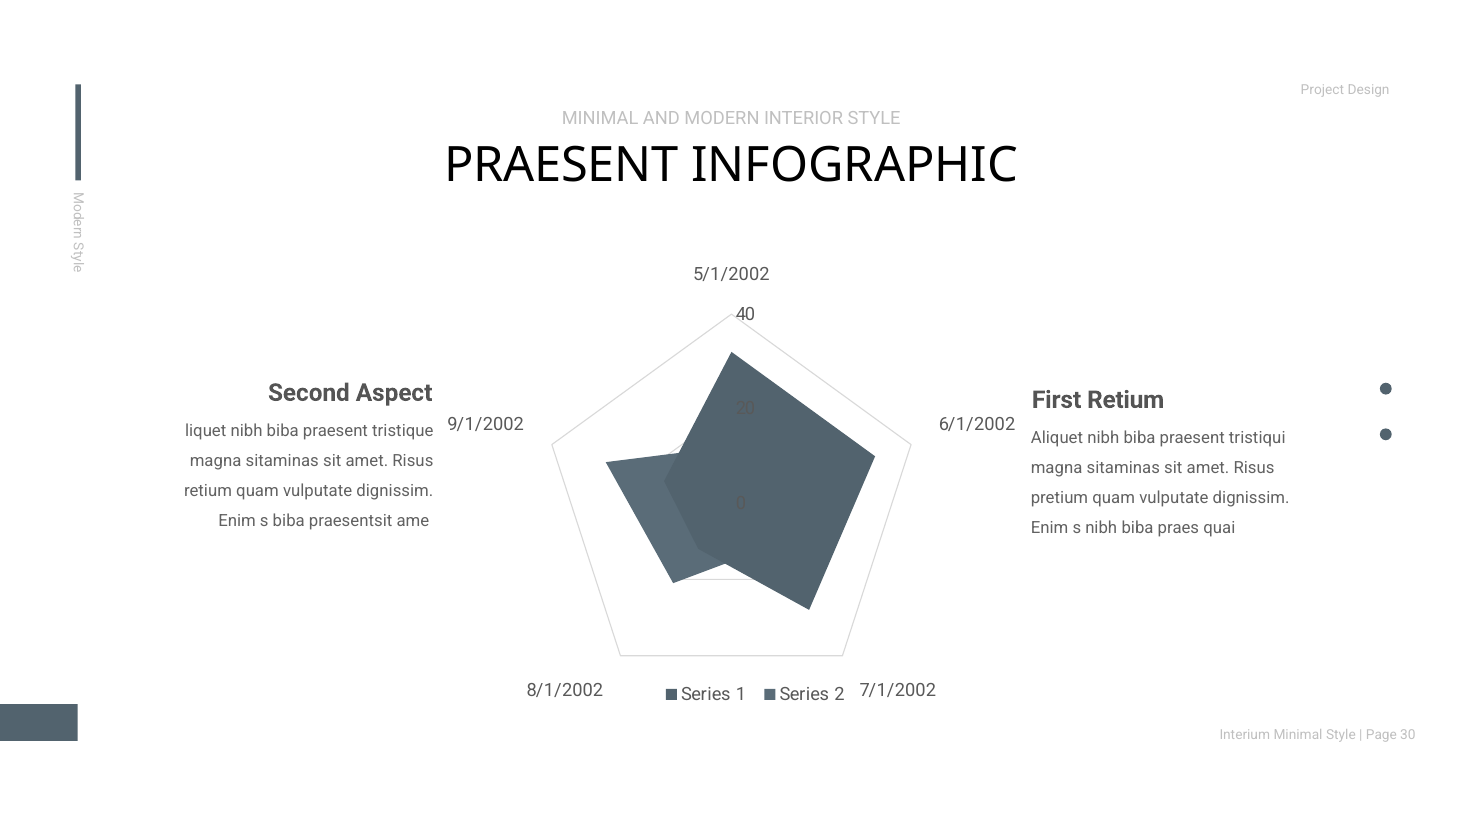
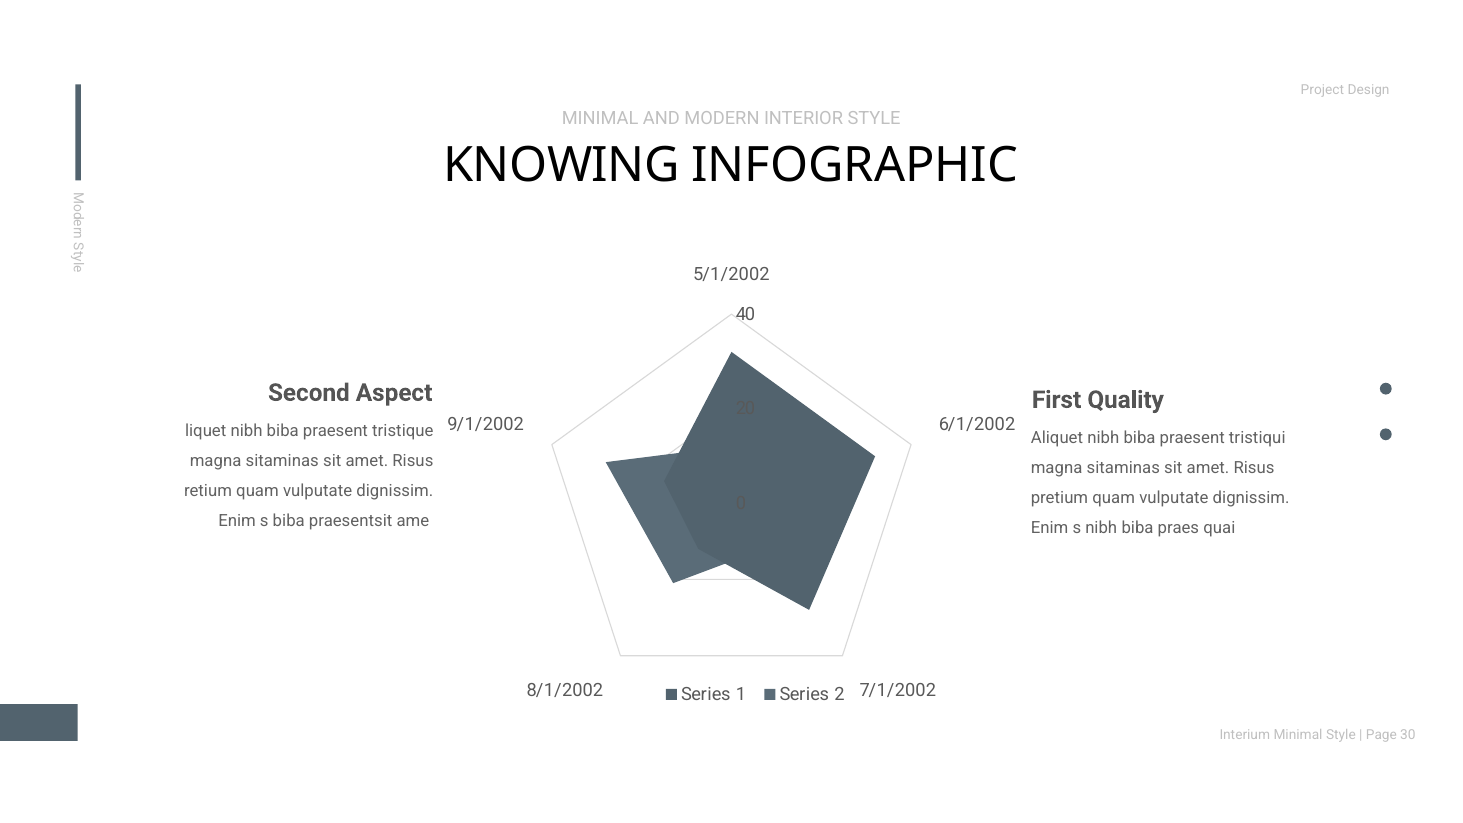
PRAESENT: PRAESENT -> KNOWING (562, 165)
First Retium: Retium -> Quality (1126, 400)
